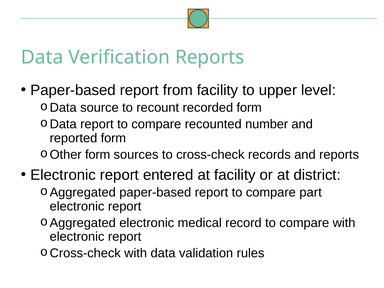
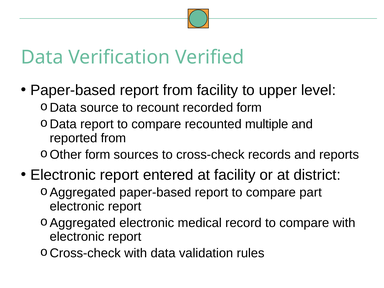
Verification Reports: Reports -> Verified (210, 57)
number: number -> multiple (267, 124)
reported form: form -> from (113, 138)
